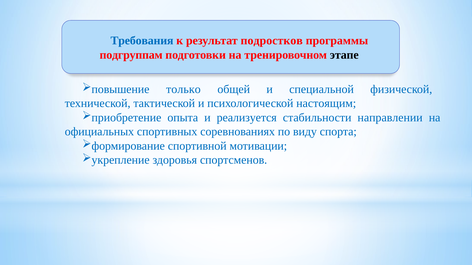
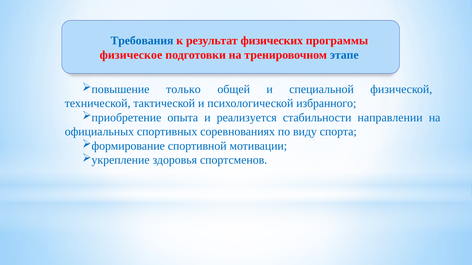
подростков: подростков -> физических (272, 41)
подгруппам: подгруппам -> физическое (131, 55)
этапе colour: black -> blue (344, 55)
настоящим: настоящим -> избранного (326, 104)
